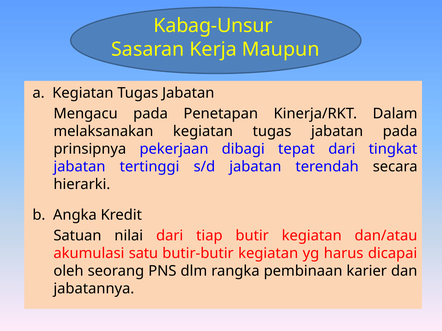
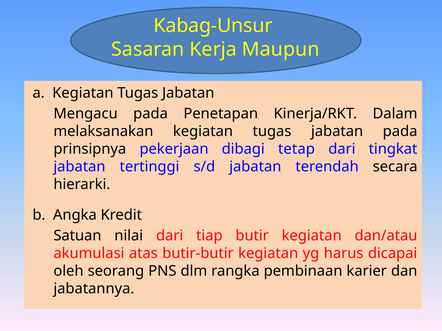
tepat: tepat -> tetap (296, 149)
satu: satu -> atas (143, 254)
